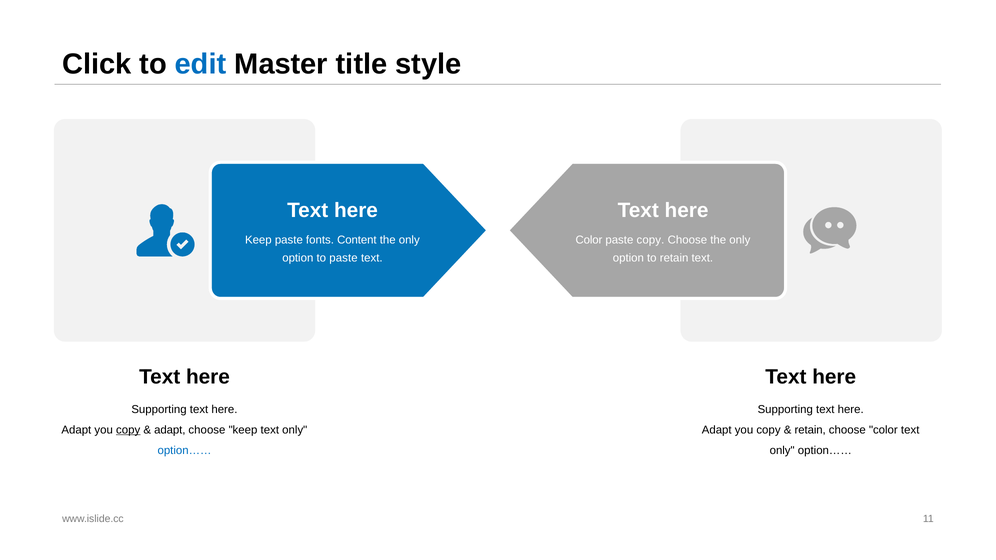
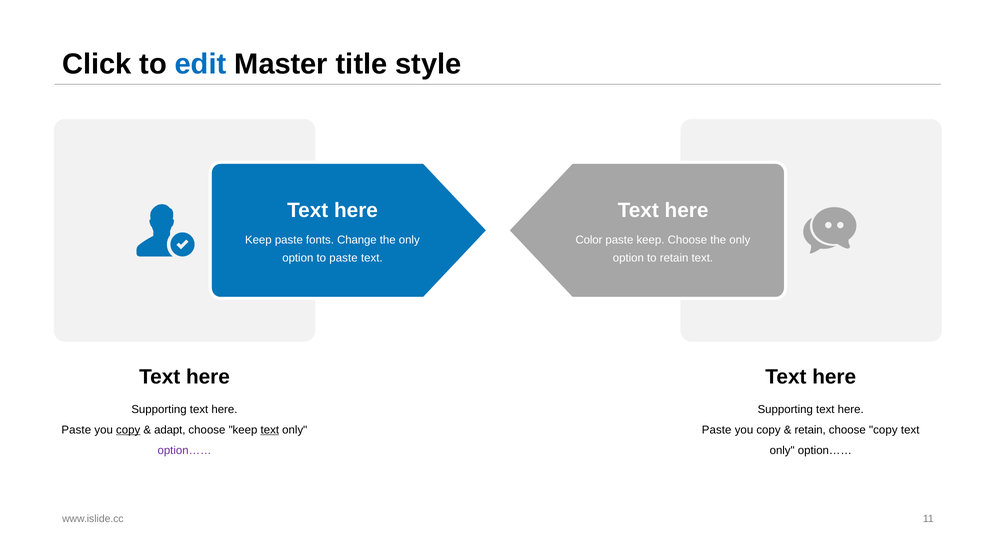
Content: Content -> Change (357, 240)
paste copy: copy -> keep (650, 240)
Adapt: Adapt -> Paste (76, 430)
text underline: none -> present (270, 430)
Adapt: Adapt -> Paste (717, 430)
choose color: color -> copy (883, 430)
option…… colour: blue -> purple (185, 451)
